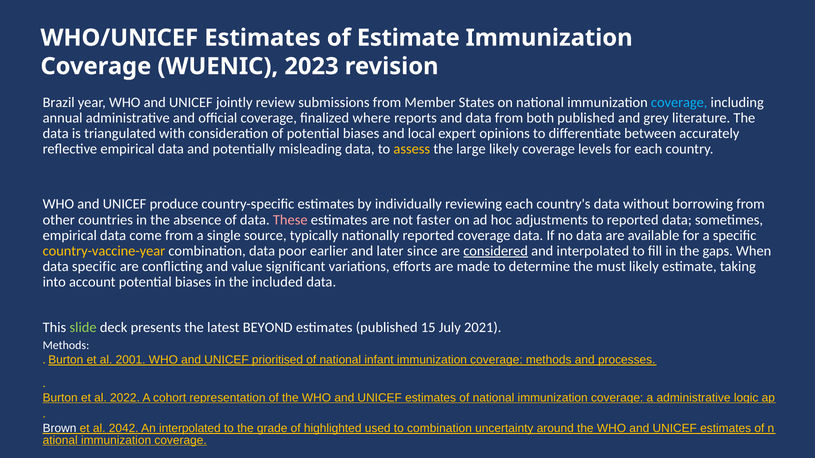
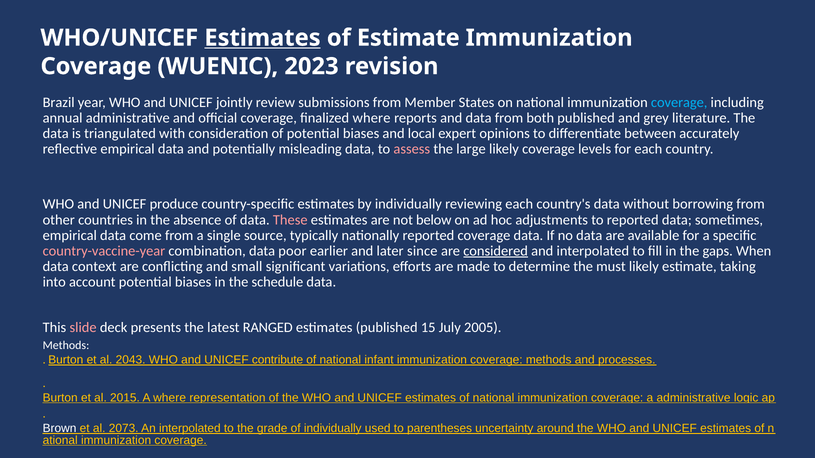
Estimates underline: none -> present (262, 38)
assess colour: yellow -> pink (412, 149)
faster: faster -> below (434, 220)
country-vaccine-year colour: yellow -> pink (104, 251)
data specific: specific -> context (94, 267)
value: value -> small (247, 267)
included: included -> schedule (277, 282)
slide colour: light green -> pink (83, 328)
BEYOND: BEYOND -> RANGED (268, 328)
2021: 2021 -> 2005 (483, 328)
2001: 2001 -> 2043 (131, 360)
prioritised: prioritised -> contribute (278, 360)
2022: 2022 -> 2015 (125, 398)
A cohort: cohort -> where (170, 398)
2042: 2042 -> 2073 (124, 429)
of highlighted: highlighted -> individually (333, 429)
to combination: combination -> parentheses (440, 429)
